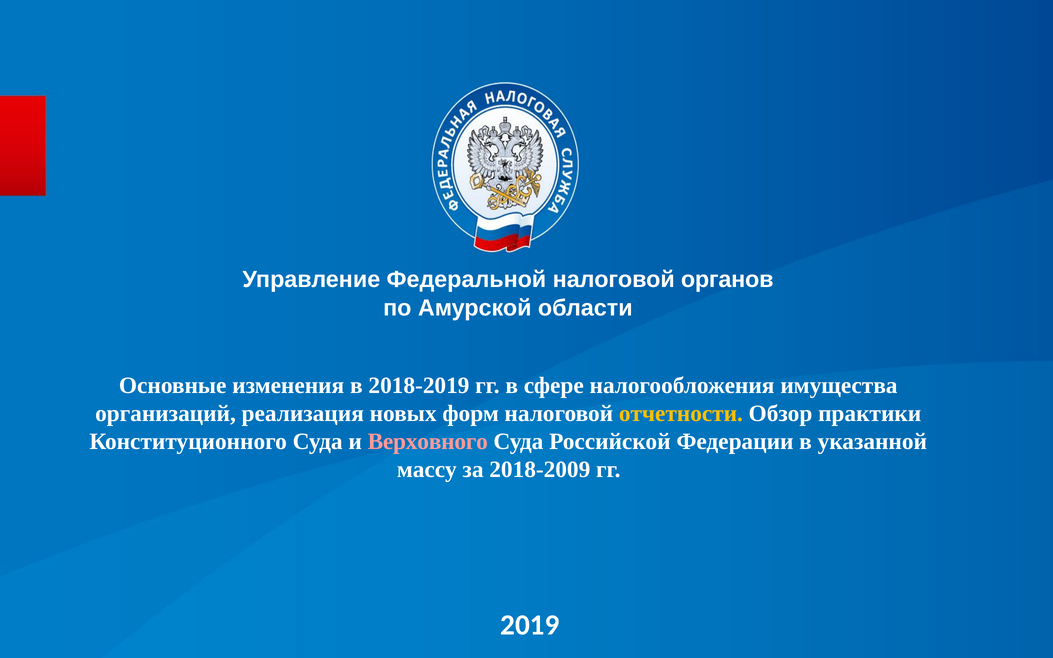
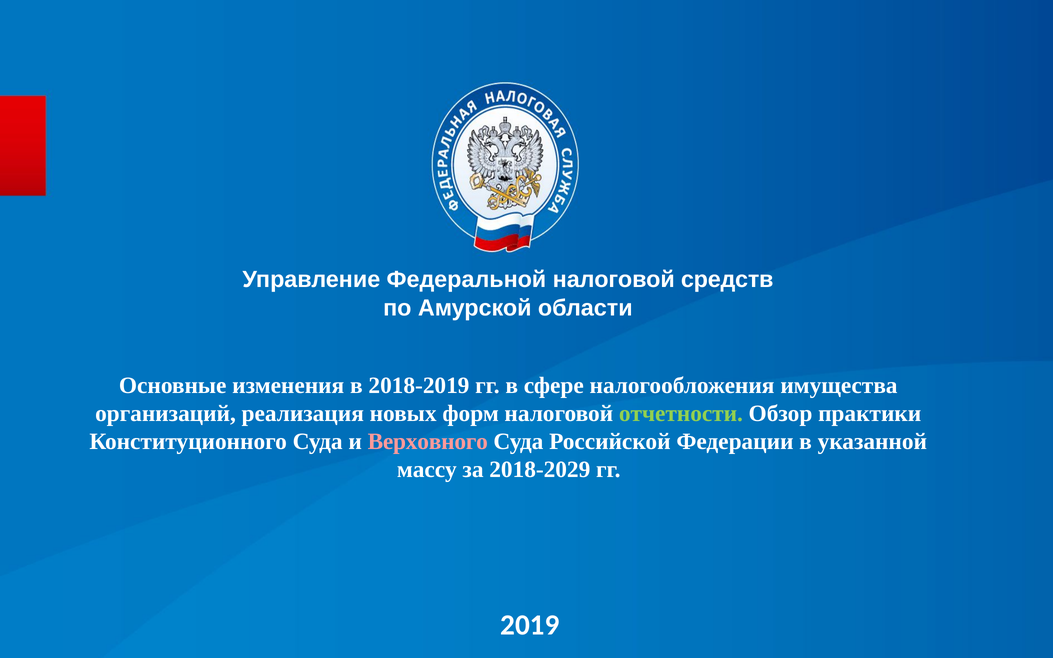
органов: органов -> средств (727, 280)
отчетности colour: yellow -> light green (681, 414)
2018-2009: 2018-2009 -> 2018-2029 (540, 470)
